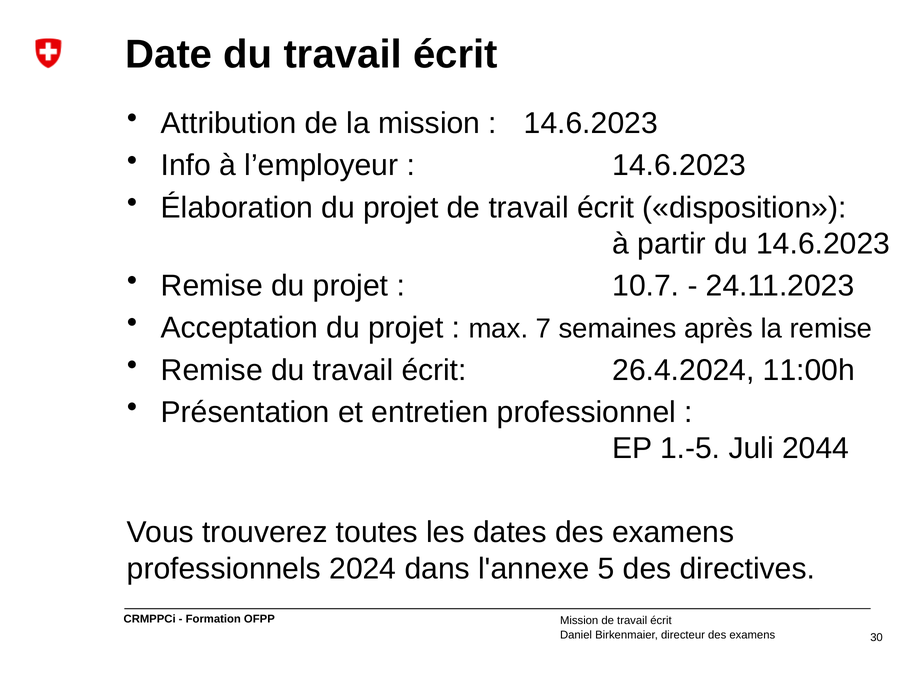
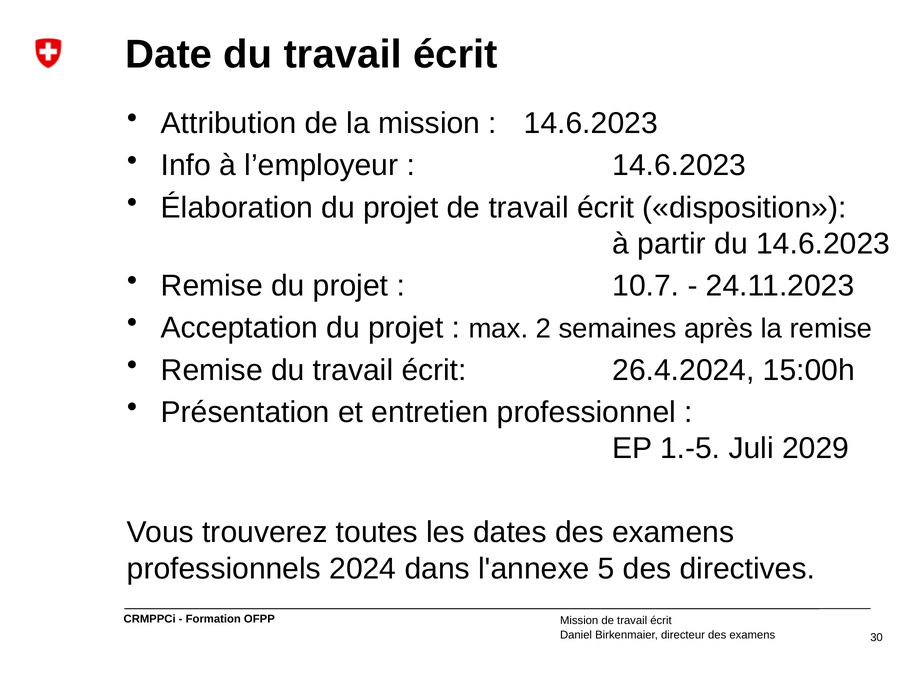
7: 7 -> 2 (543, 329)
11:00h: 11:00h -> 15:00h (809, 370)
2044: 2044 -> 2029 (816, 448)
